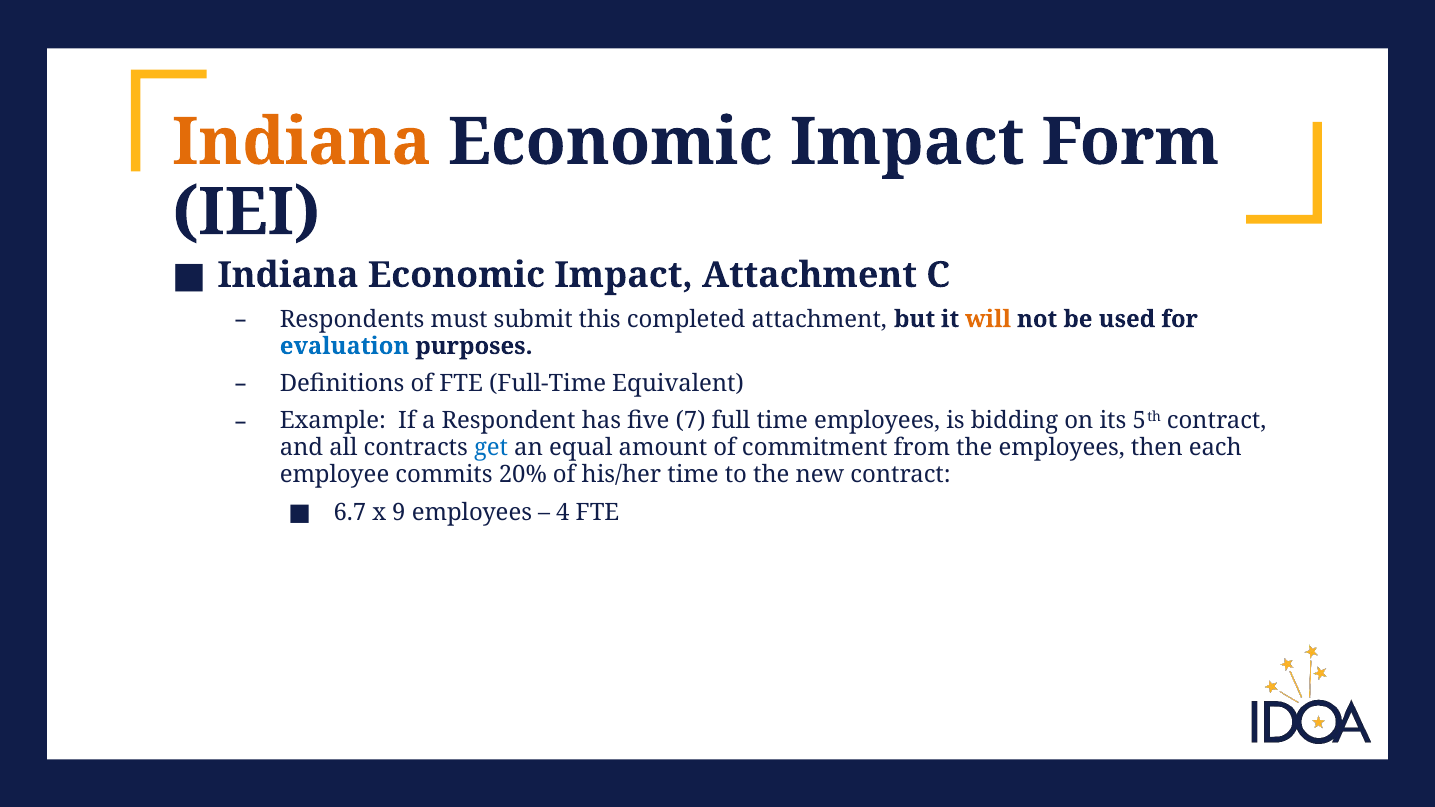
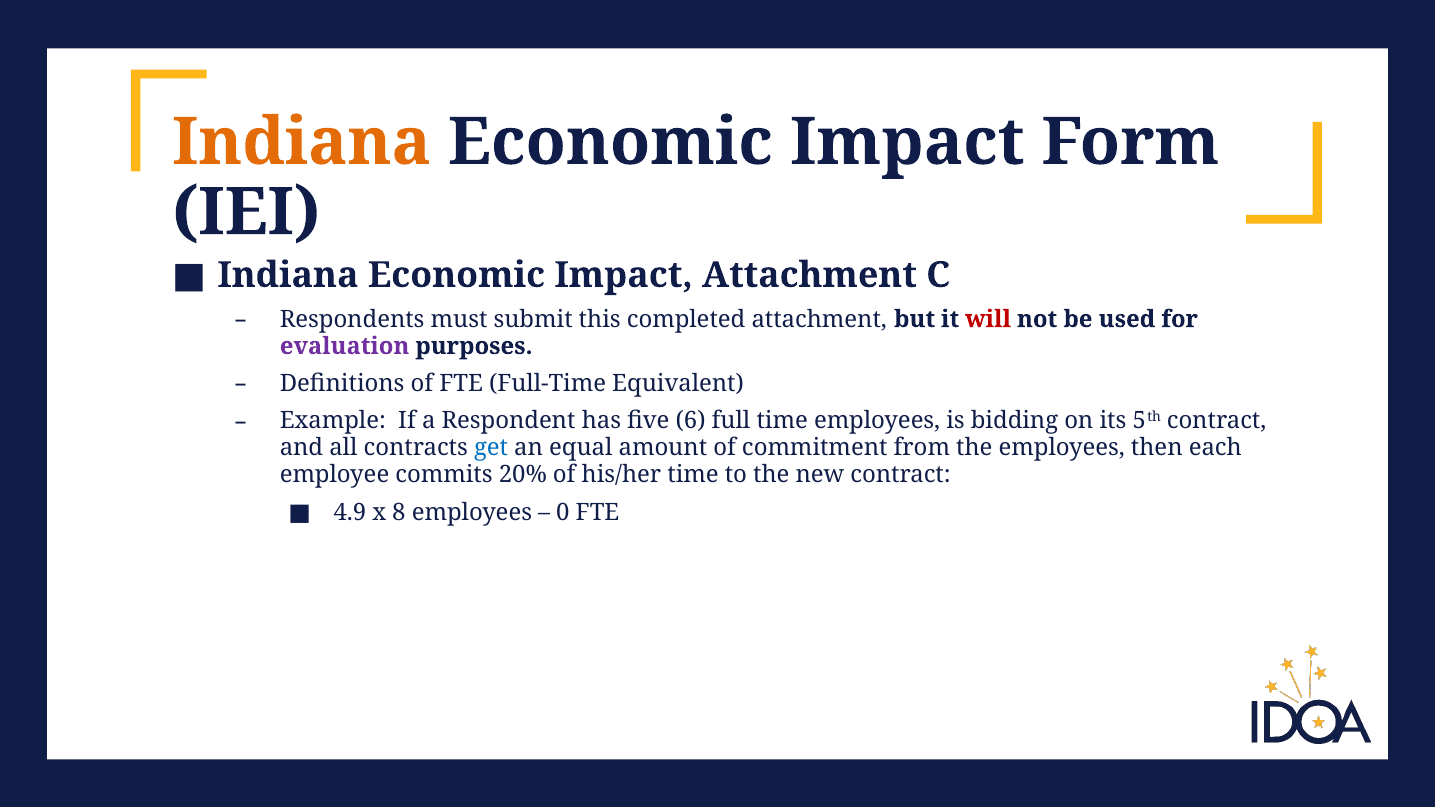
will colour: orange -> red (988, 319)
evaluation colour: blue -> purple (345, 346)
7: 7 -> 6 (691, 421)
6.7: 6.7 -> 4.9 (350, 512)
9: 9 -> 8 (399, 512)
4: 4 -> 0 (563, 512)
